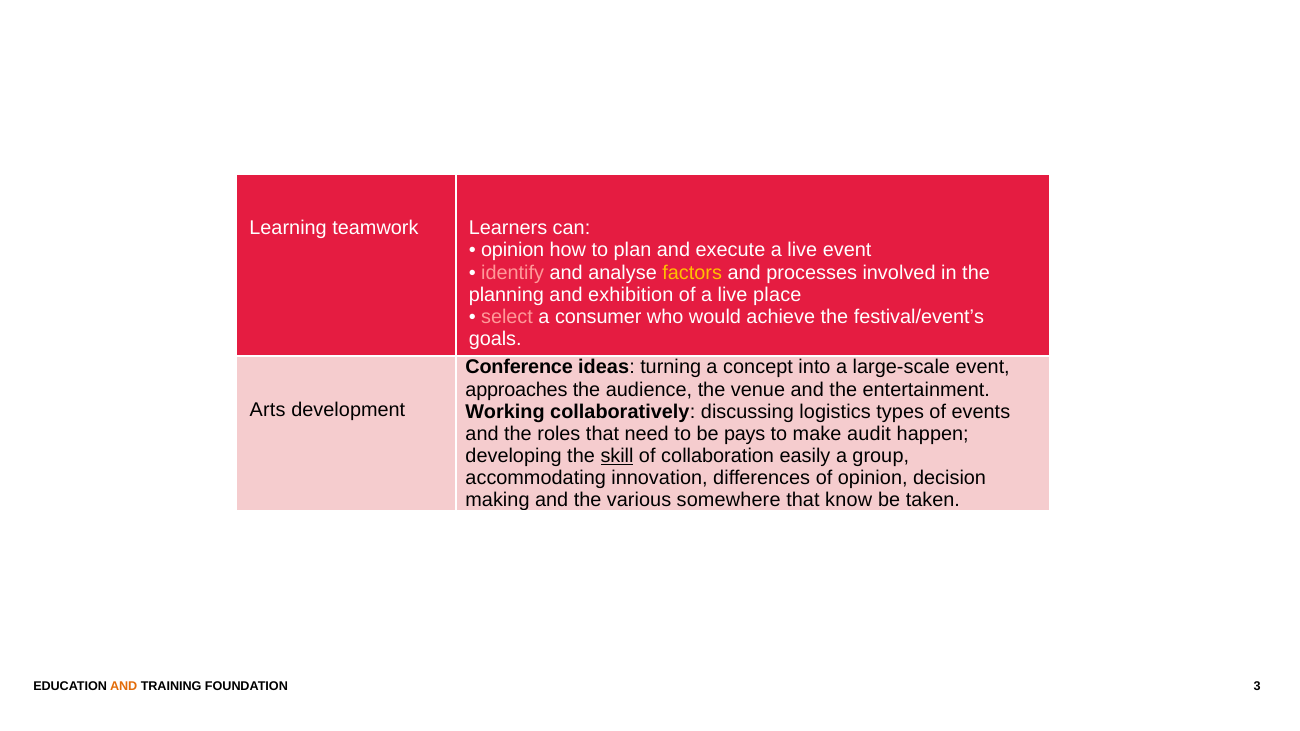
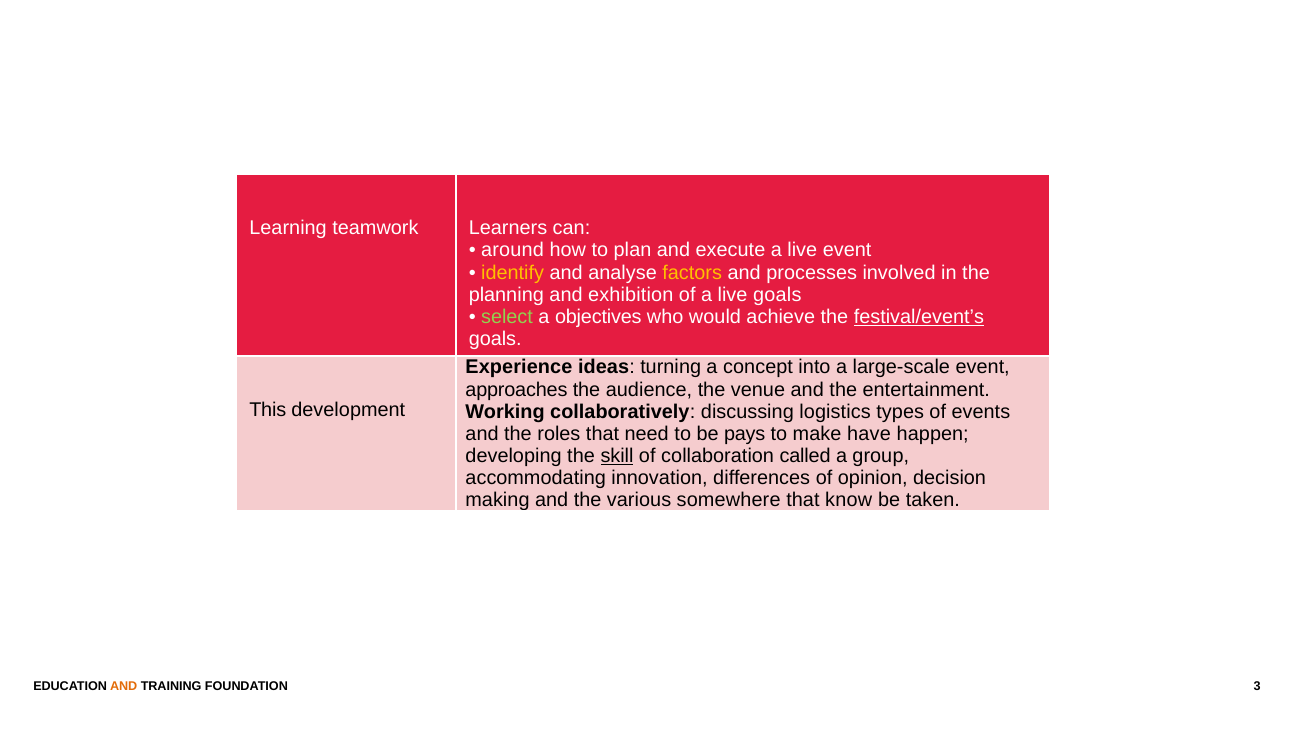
opinion: opinion -> around (512, 250)
identify colour: pink -> yellow (513, 273)
live place: place -> goals (777, 295)
select colour: pink -> light green (507, 317)
consumer: consumer -> objectives (598, 317)
festival/event’s underline: none -> present (919, 317)
Conference: Conference -> Experience (519, 368)
Arts: Arts -> This (268, 410)
audit: audit -> have (869, 434)
easily: easily -> called (805, 456)
